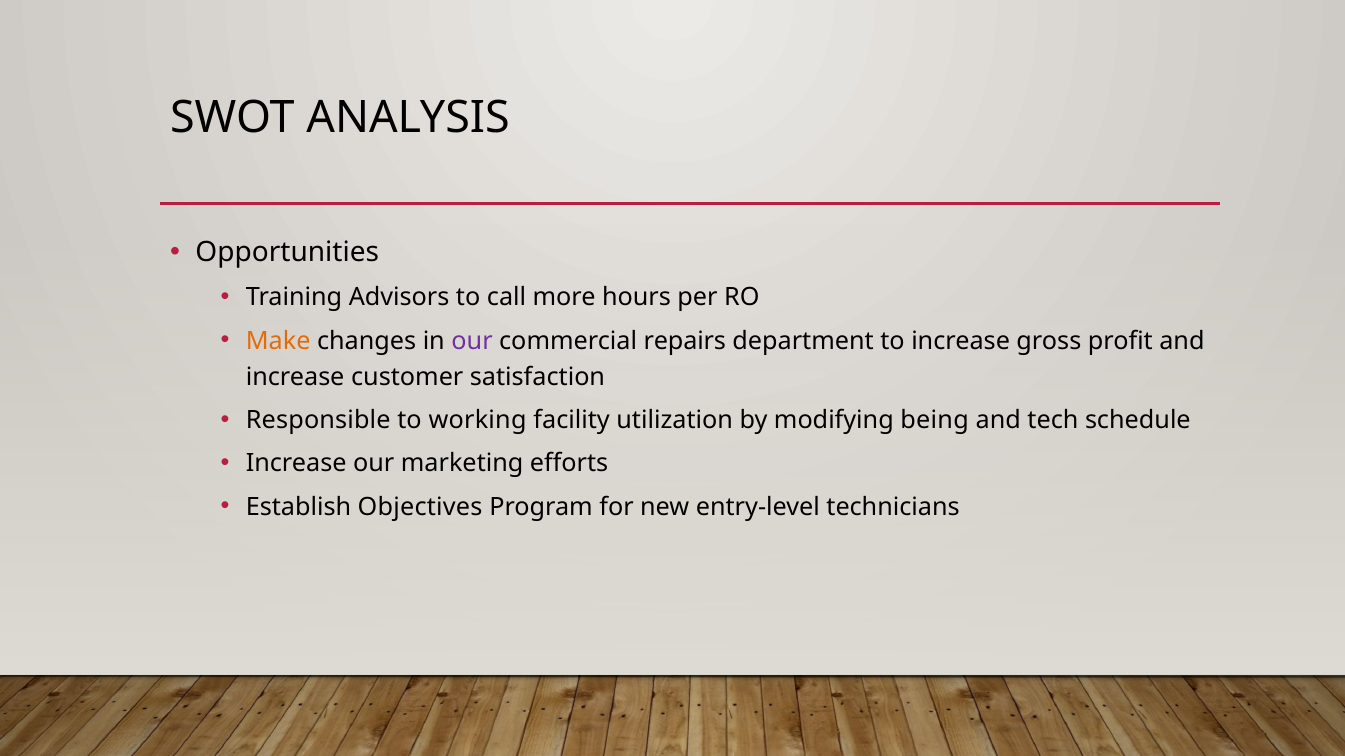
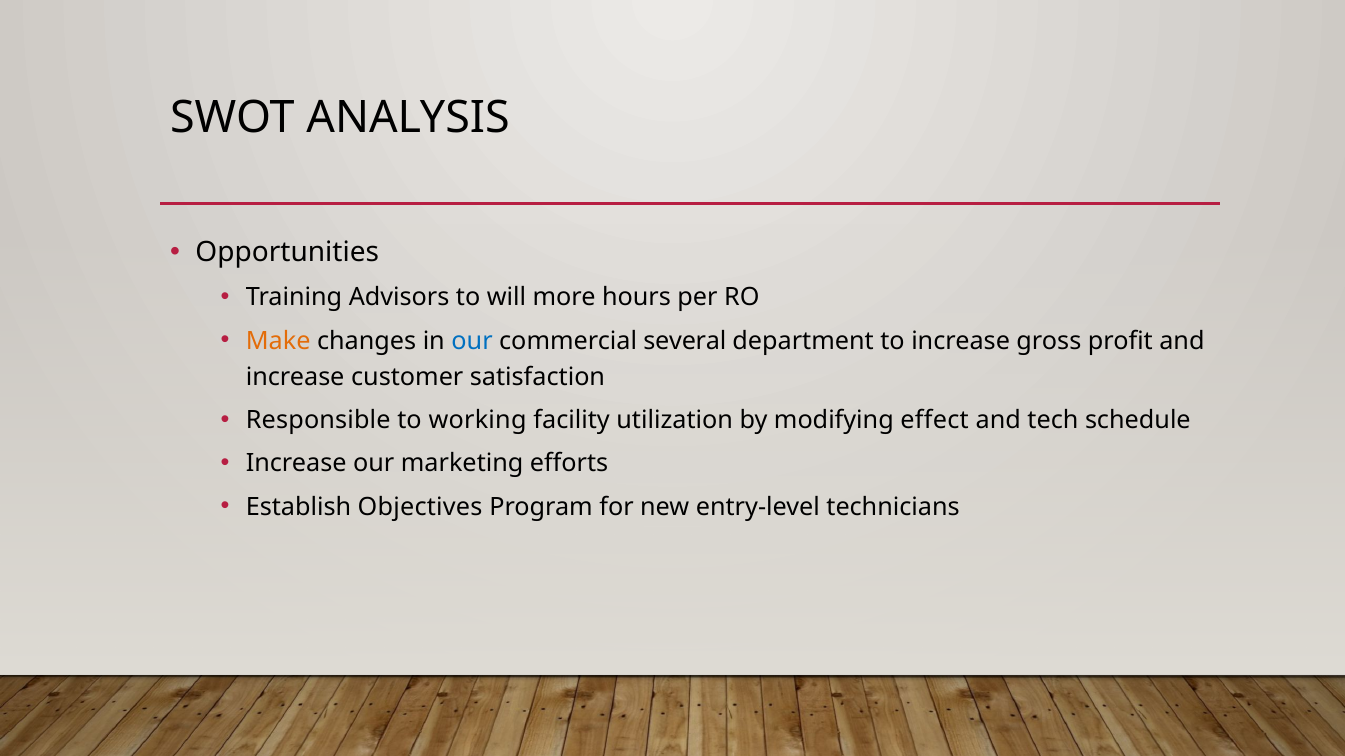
call: call -> will (507, 298)
our colour: purple -> blue (472, 341)
repairs: repairs -> several (685, 341)
being: being -> effect (935, 421)
